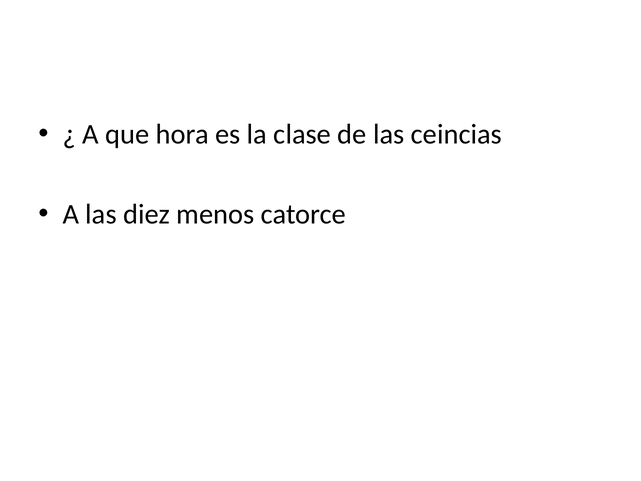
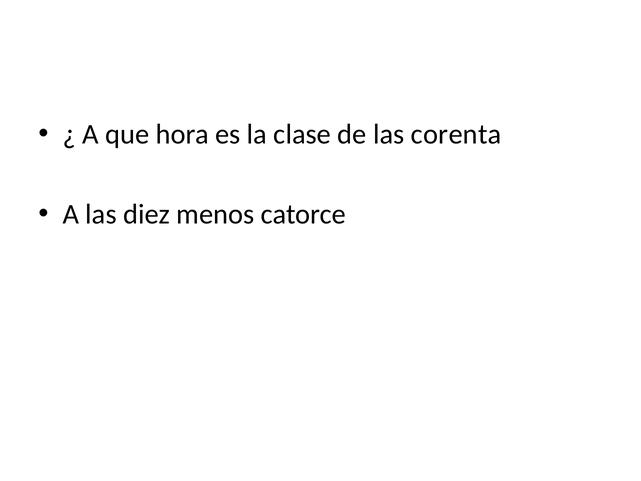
ceincias: ceincias -> corenta (456, 134)
